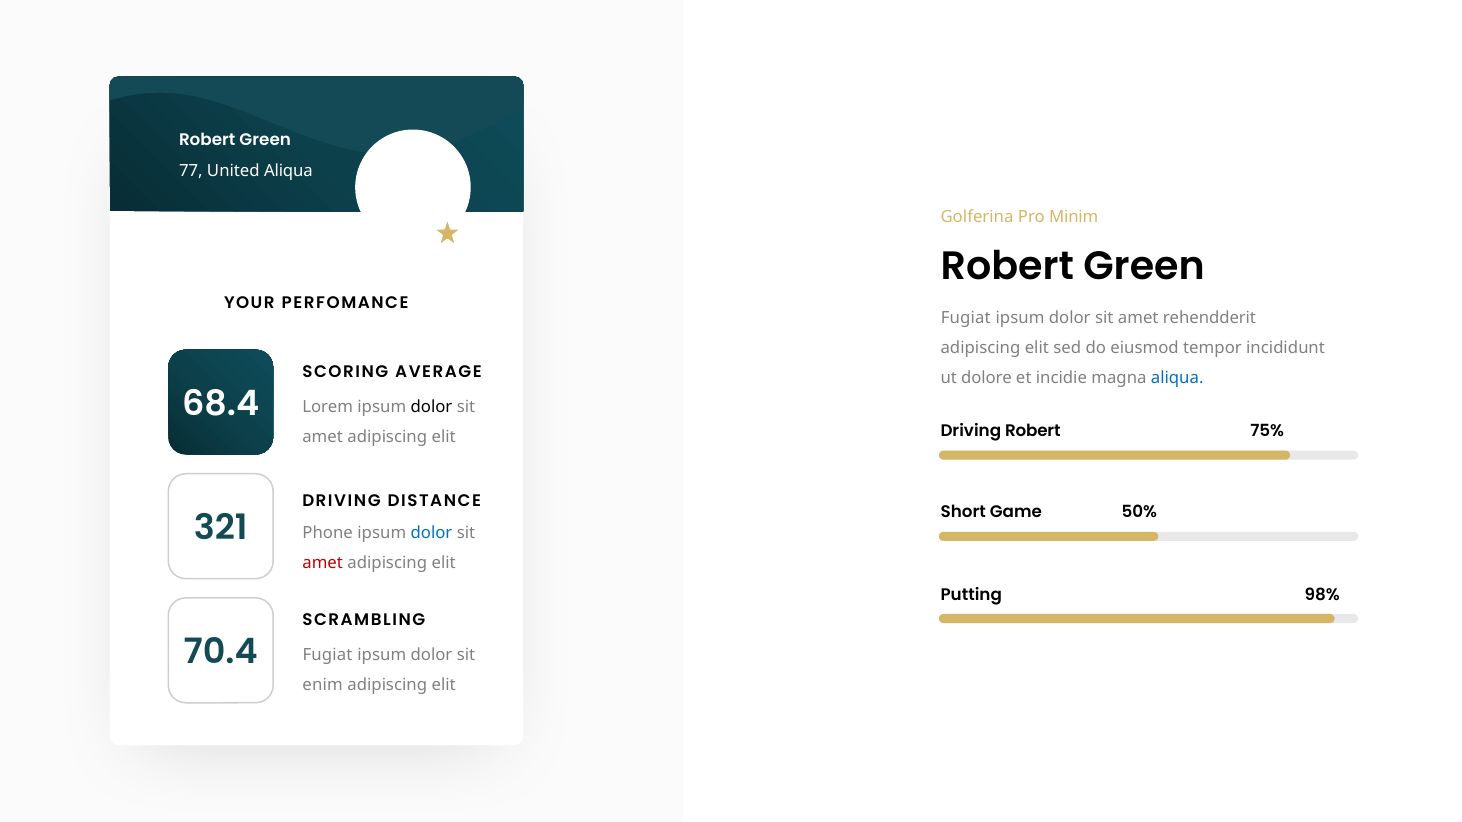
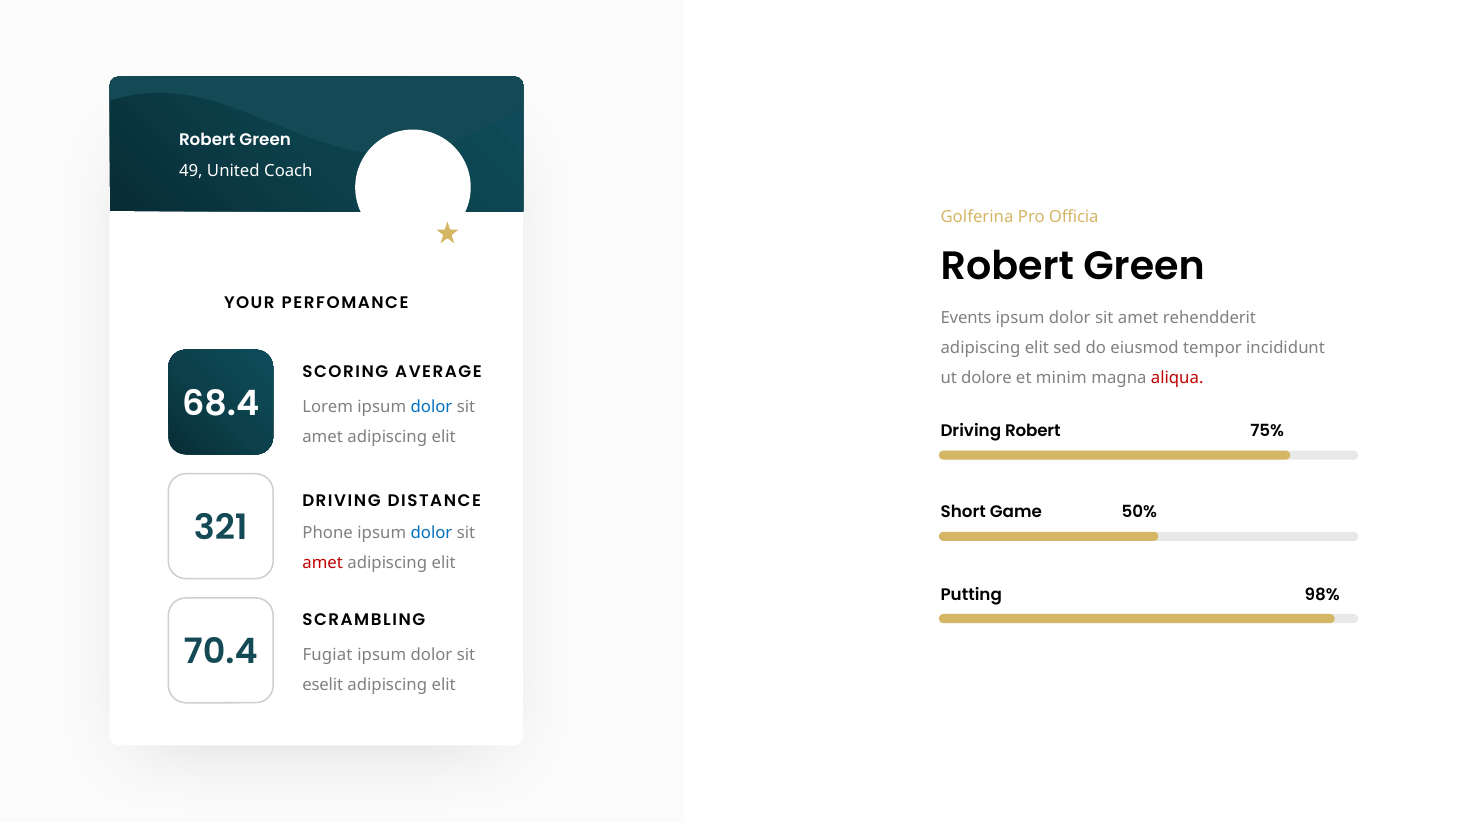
77: 77 -> 49 (191, 172)
United Aliqua: Aliqua -> Coach (288, 172)
Minim: Minim -> Officia (1074, 217)
Fugiat: Fugiat -> Events (966, 318)
incidie: incidie -> minim (1061, 378)
aliqua colour: blue -> red (1177, 378)
dolor colour: black -> blue (431, 407)
enim: enim -> eselit (323, 686)
